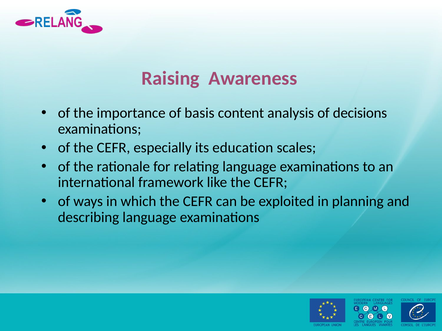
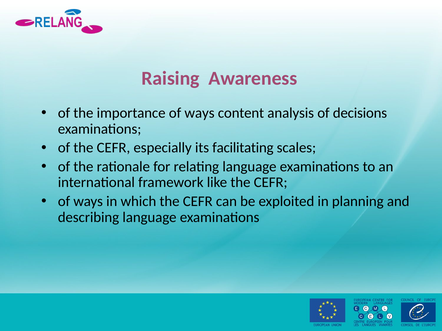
importance of basis: basis -> ways (200, 113)
education: education -> facilitating (243, 148)
